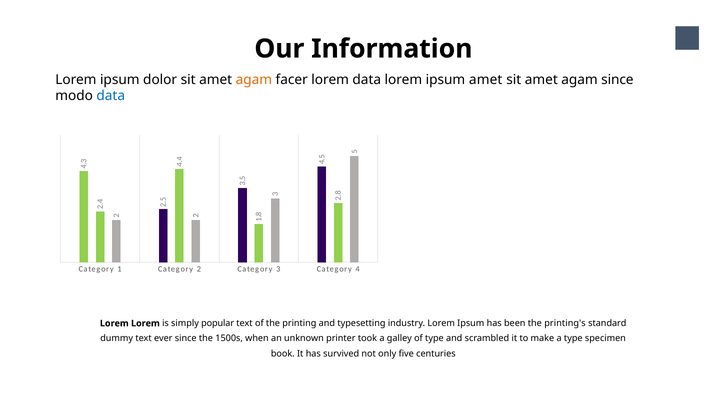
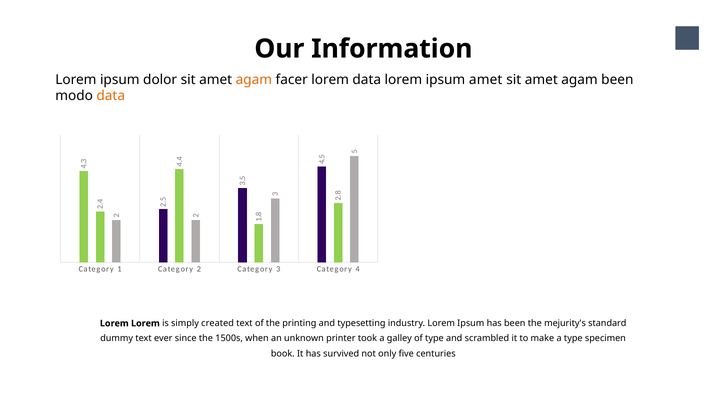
agam since: since -> been (617, 79)
data colour: blue -> orange (111, 96)
popular: popular -> created (218, 323)
printing's: printing's -> mejurity's (565, 323)
